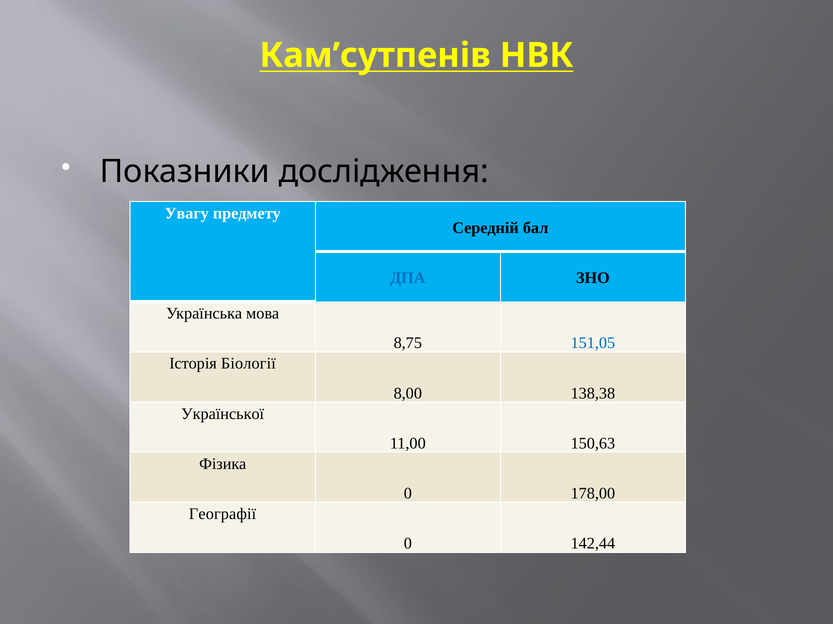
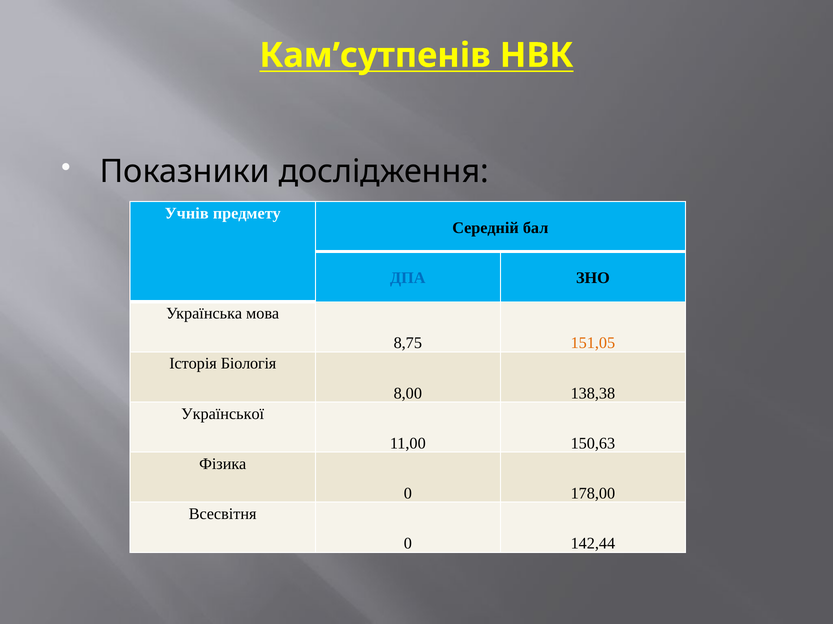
Увагу: Увагу -> Учнів (187, 213)
151,05 colour: blue -> orange (593, 343)
Біології: Біології -> Біологія (249, 364)
Географії: Географії -> Всесвітня (223, 515)
